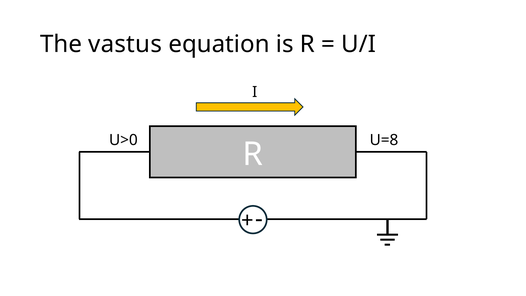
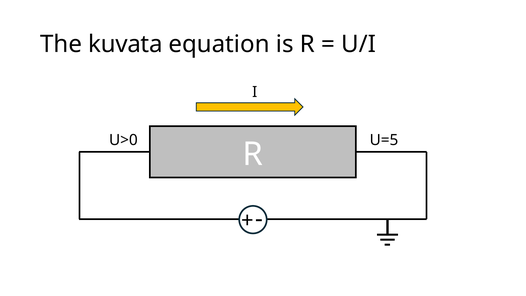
vastus: vastus -> kuvata (125, 44)
U=8: U=8 -> U=5 (384, 140)
